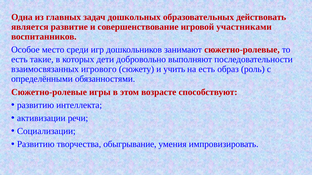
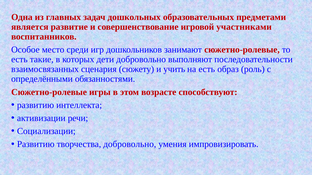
действовать: действовать -> предметами (261, 17)
игрового: игрового -> сценария (99, 69)
творчества обыгрывание: обыгрывание -> добровольно (130, 145)
